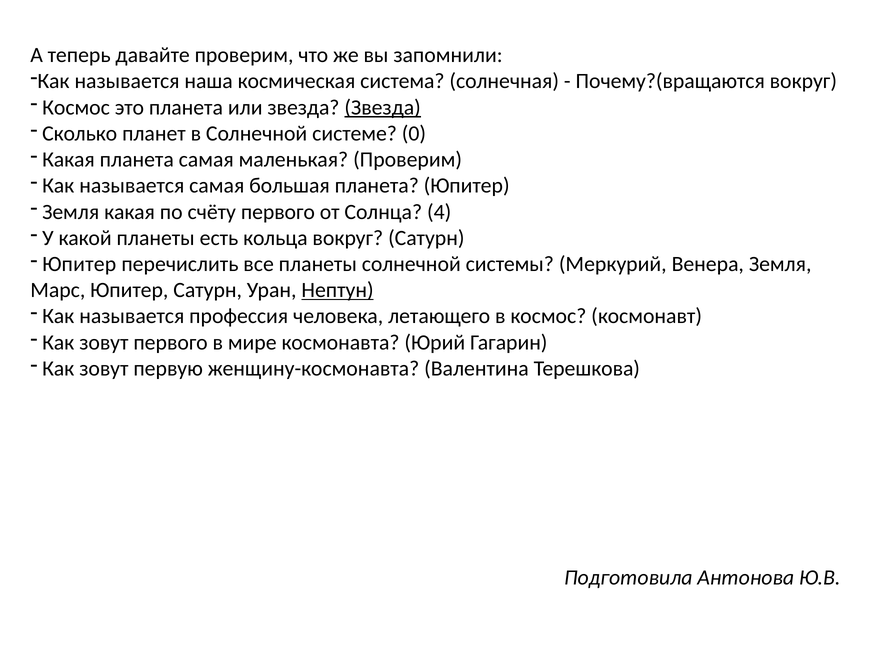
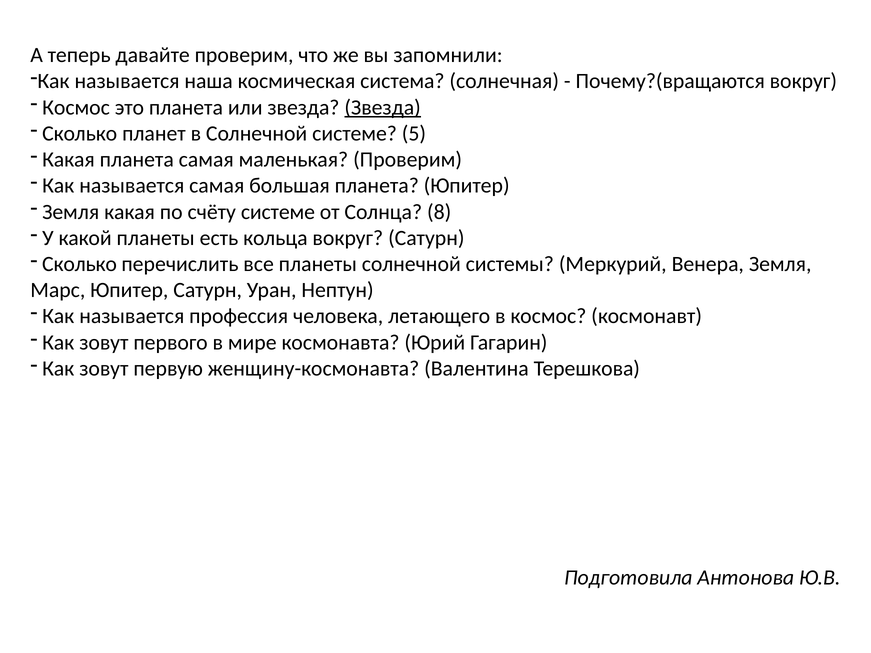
0: 0 -> 5 (414, 134)
счёту первого: первого -> системе (278, 212)
4: 4 -> 8 (439, 212)
Юпитер: Юпитер -> Сколько (79, 264)
Нептун underline: present -> none (338, 290)
